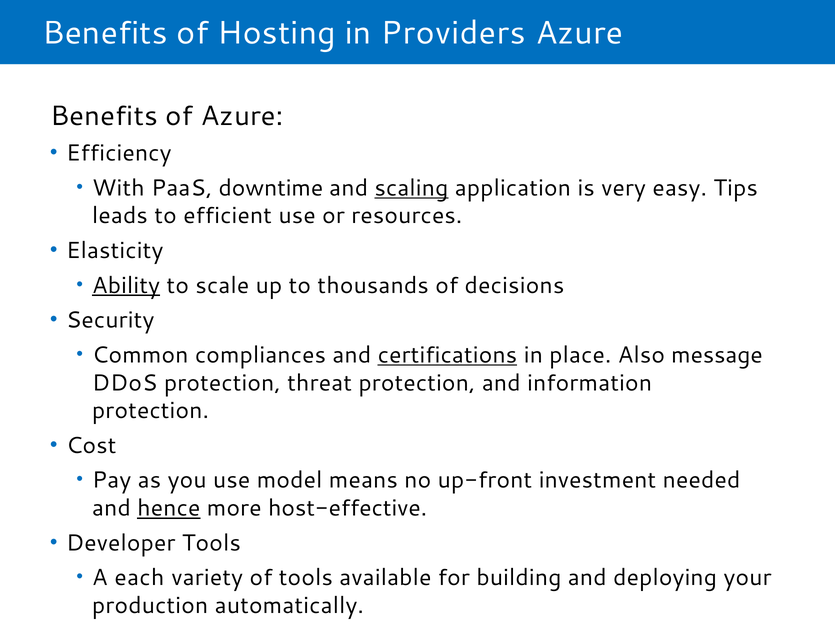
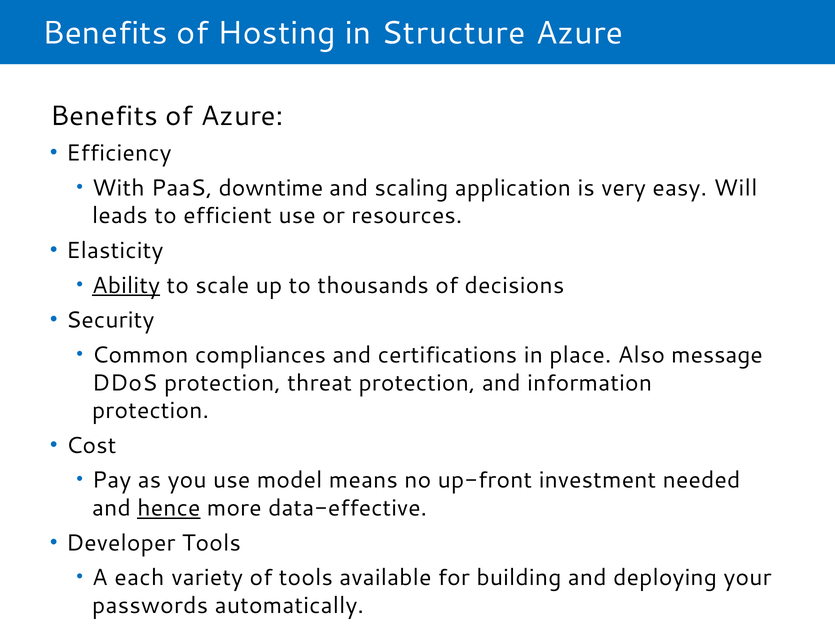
Providers: Providers -> Structure (453, 33)
scaling underline: present -> none (411, 188)
Tips: Tips -> Will (736, 188)
certifications underline: present -> none (447, 355)
host-effective: host-effective -> data-effective (348, 508)
production: production -> passwords (150, 606)
